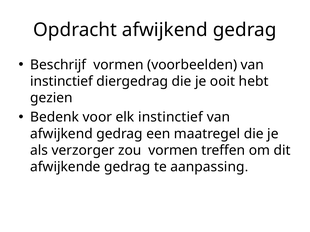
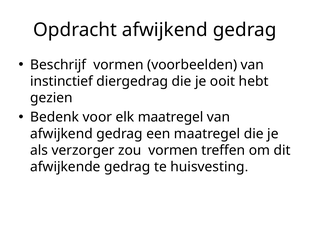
elk instinctief: instinctief -> maatregel (171, 117)
aanpassing: aanpassing -> huisvesting (208, 167)
